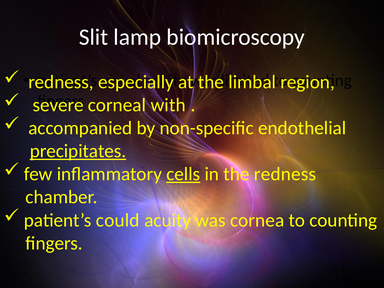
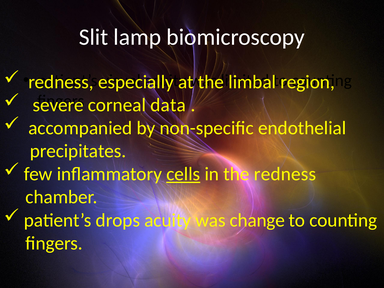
with: with -> data (168, 105)
precipitates underline: present -> none (78, 151)
could: could -> drops (118, 220)
cornea: cornea -> change (257, 220)
